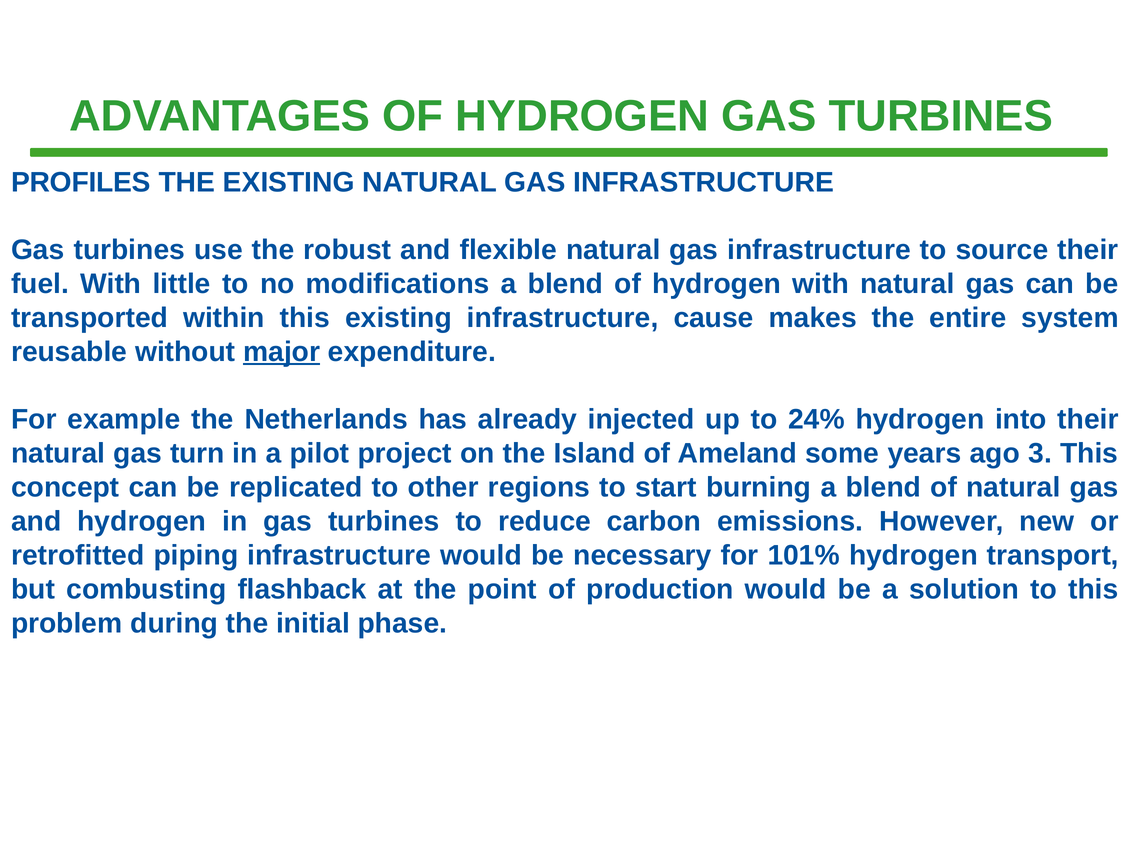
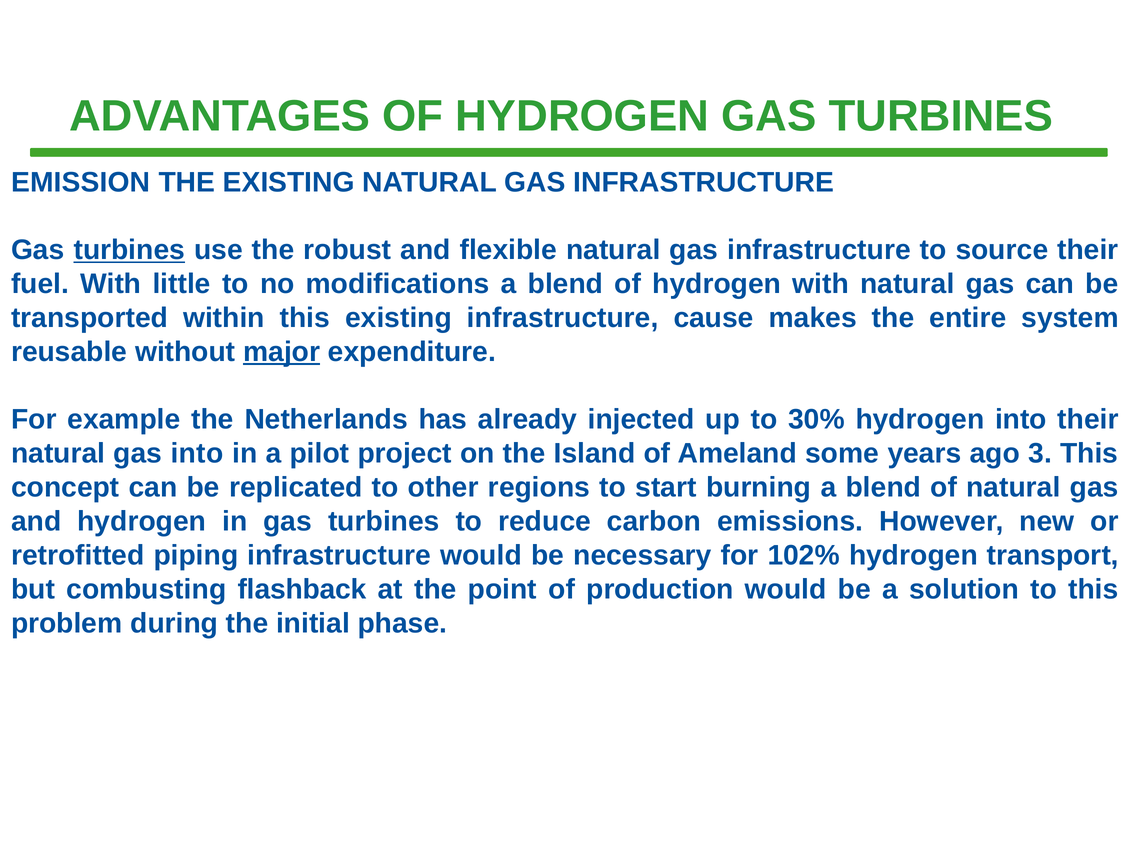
PROFILES: PROFILES -> EMISSION (81, 182)
turbines underline: none -> present (129, 250)
24%: 24% -> 30% (816, 420)
gas turn: turn -> into (197, 454)
101%: 101% -> 102% (804, 556)
